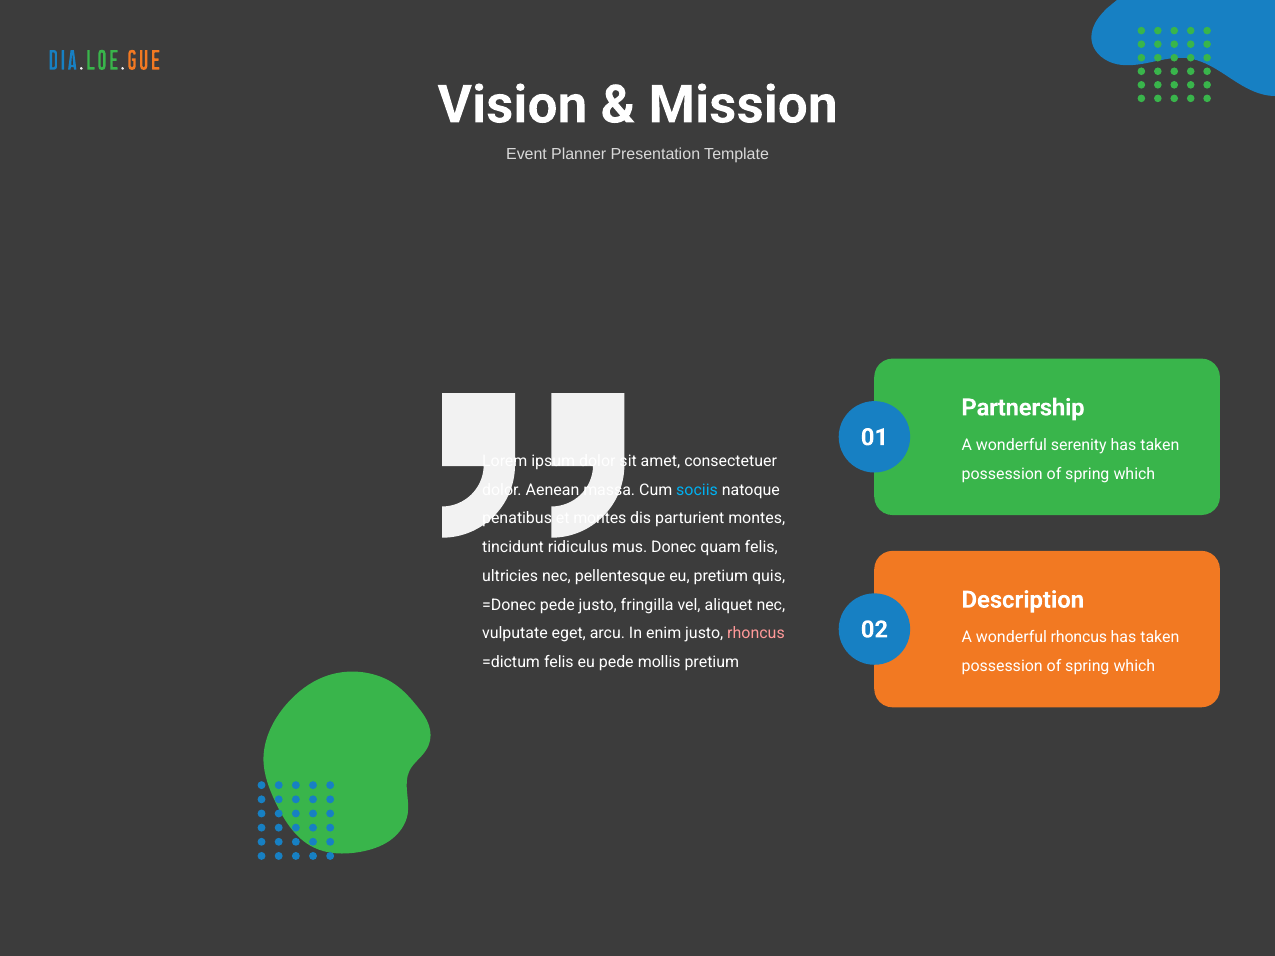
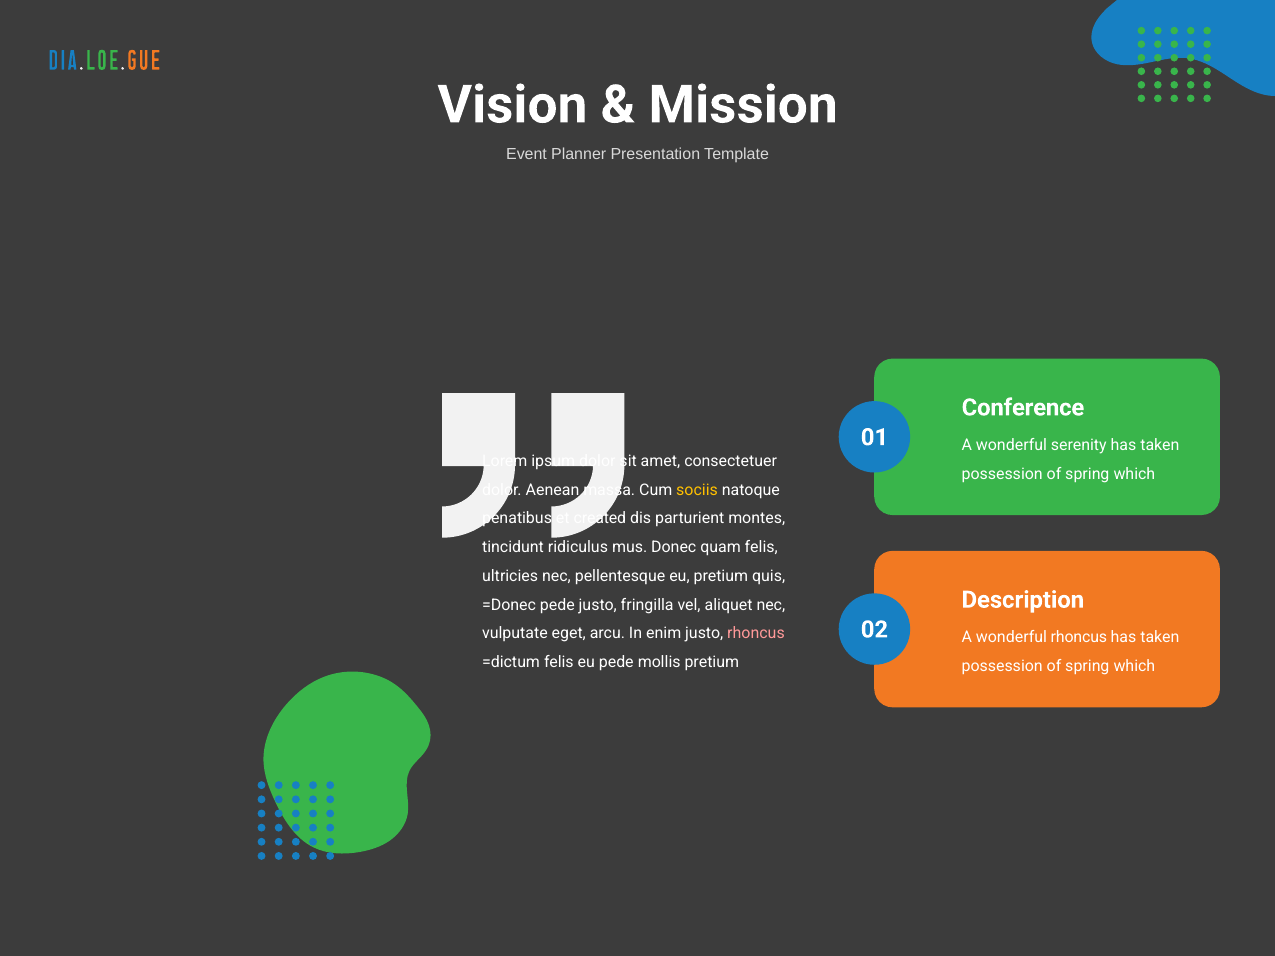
Partnership: Partnership -> Conference (1023, 408)
sociis colour: light blue -> yellow (697, 490)
et montes: montes -> created (600, 519)
